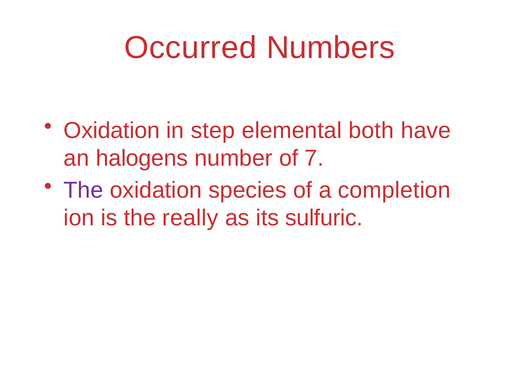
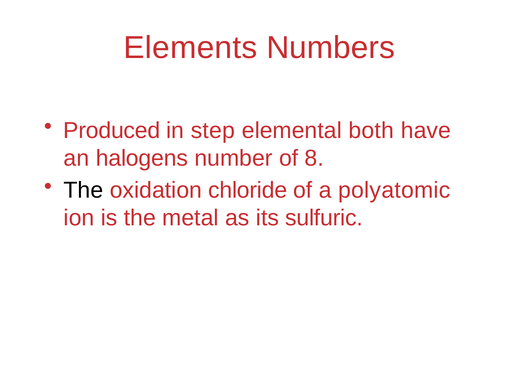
Occurred: Occurred -> Elements (190, 48)
Oxidation: Oxidation -> Produced (112, 130)
7: 7 -> 8 (314, 158)
The colour: purple -> black (83, 190)
species: species -> chloride (248, 190)
completion: completion -> polyatomic (394, 190)
really: really -> metal (190, 218)
